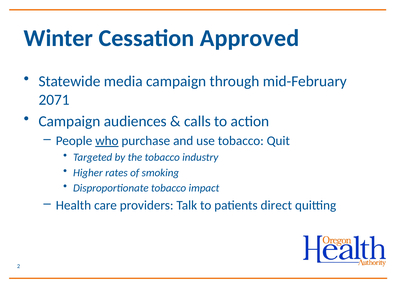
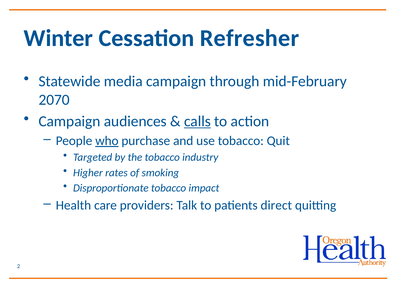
Approved: Approved -> Refresher (249, 38)
2071: 2071 -> 2070 (54, 100)
calls underline: none -> present (197, 121)
